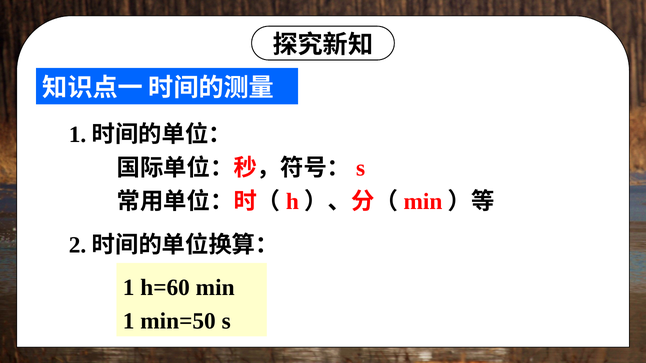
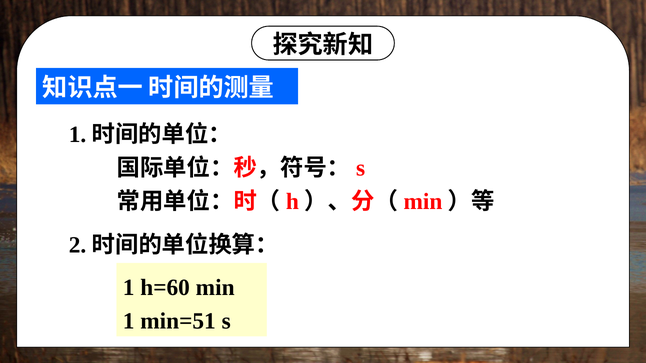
min=50: min=50 -> min=51 (178, 321)
